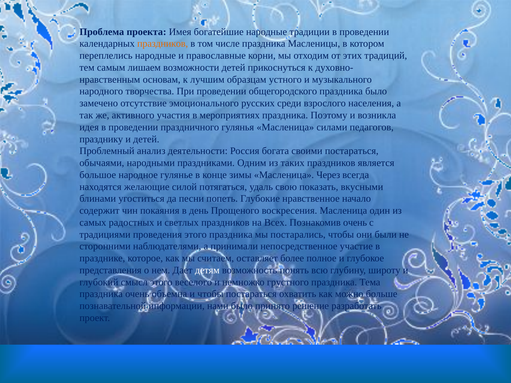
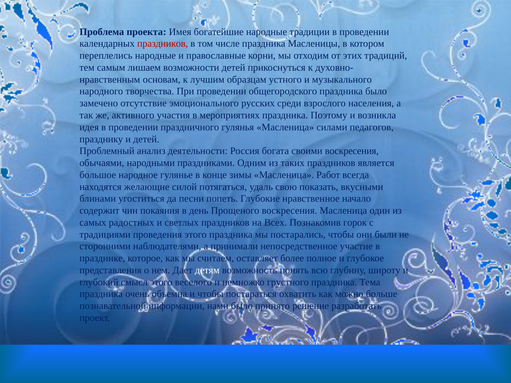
праздников colour: orange -> red (163, 44)
своими постараться: постараться -> воскресения (352, 151)
Через: Через -> Работ (328, 175)
Познакомив очень: очень -> горок (355, 223)
